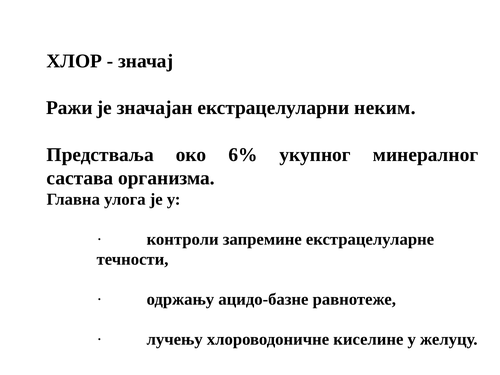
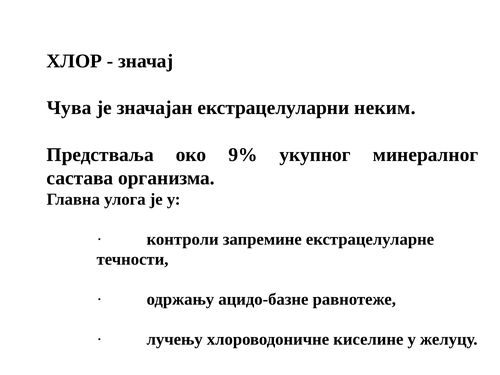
Ражи: Ражи -> Чува (69, 108)
6%: 6% -> 9% (243, 155)
